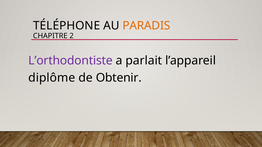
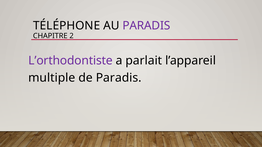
PARADIS colour: orange -> purple (146, 26)
diplôme: diplôme -> multiple (52, 78)
de Obtenir: Obtenir -> Paradis (119, 78)
